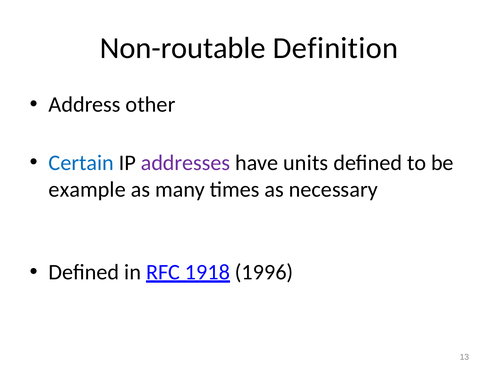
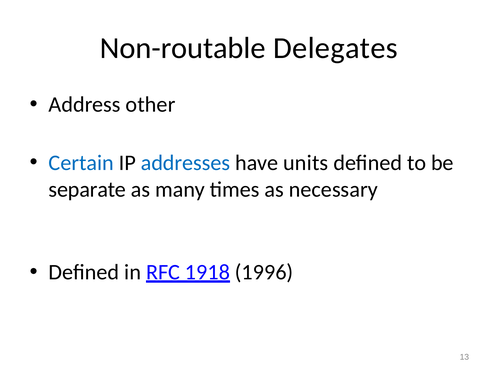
Definition: Definition -> Delegates (336, 48)
addresses colour: purple -> blue (186, 163)
example: example -> separate (87, 190)
